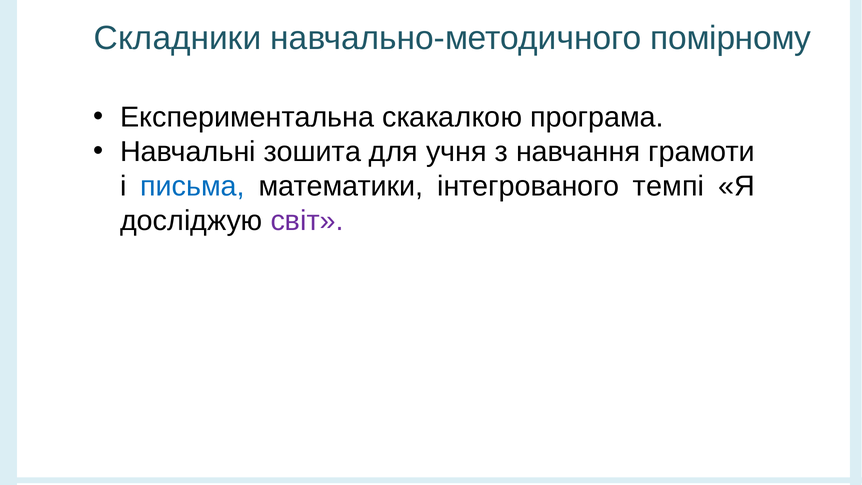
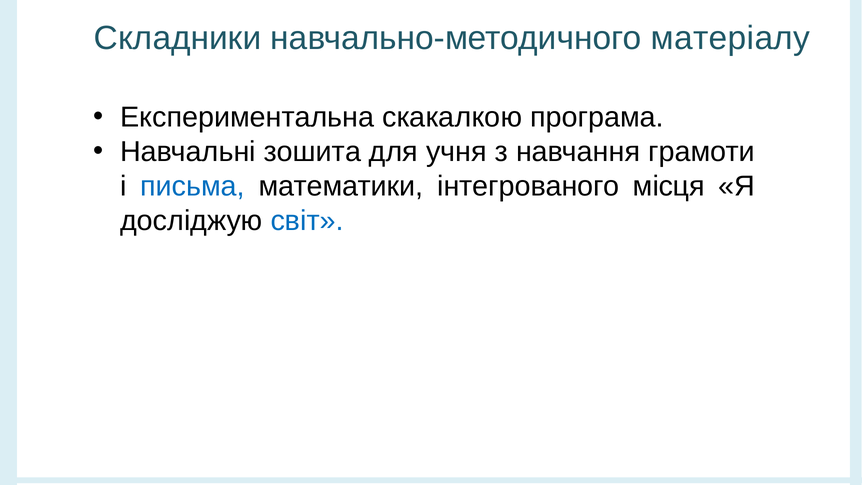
помірному: помірному -> матеріалу (730, 38)
темпі: темпі -> місця (669, 186)
світ colour: purple -> blue (307, 221)
